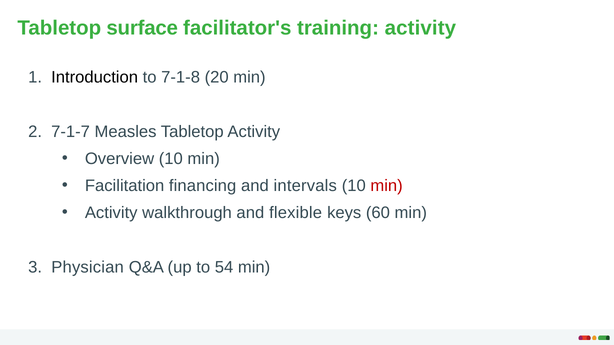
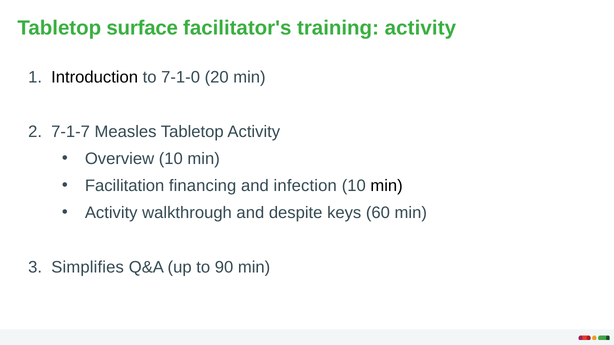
7-1-8: 7-1-8 -> 7-1-0 (181, 78)
intervals: intervals -> infection (305, 186)
min colour: red -> black (387, 186)
flexible: flexible -> despite (296, 213)
Physician: Physician -> Simplifies (88, 267)
54: 54 -> 90 (224, 267)
